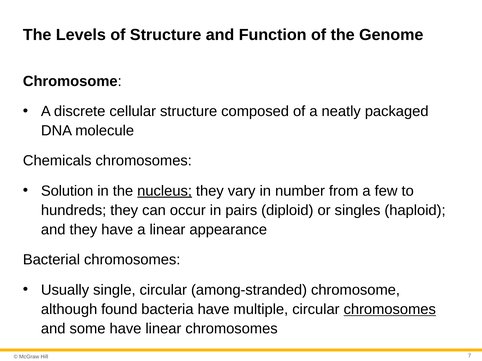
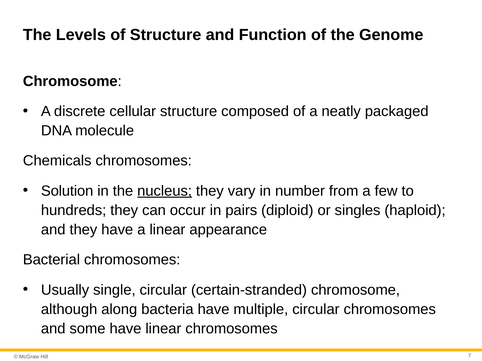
among-stranded: among-stranded -> certain-stranded (249, 290)
found: found -> along (119, 310)
chromosomes underline: present -> none (390, 310)
